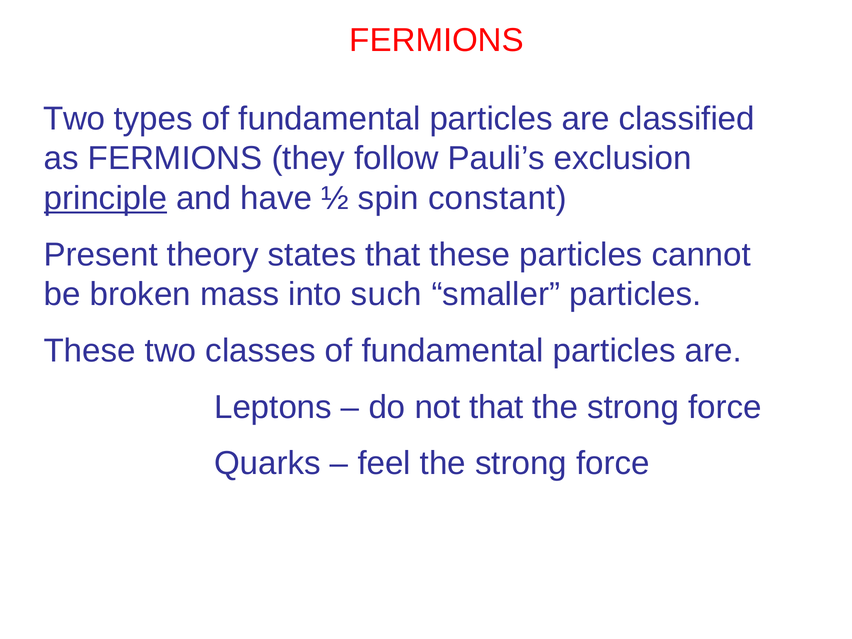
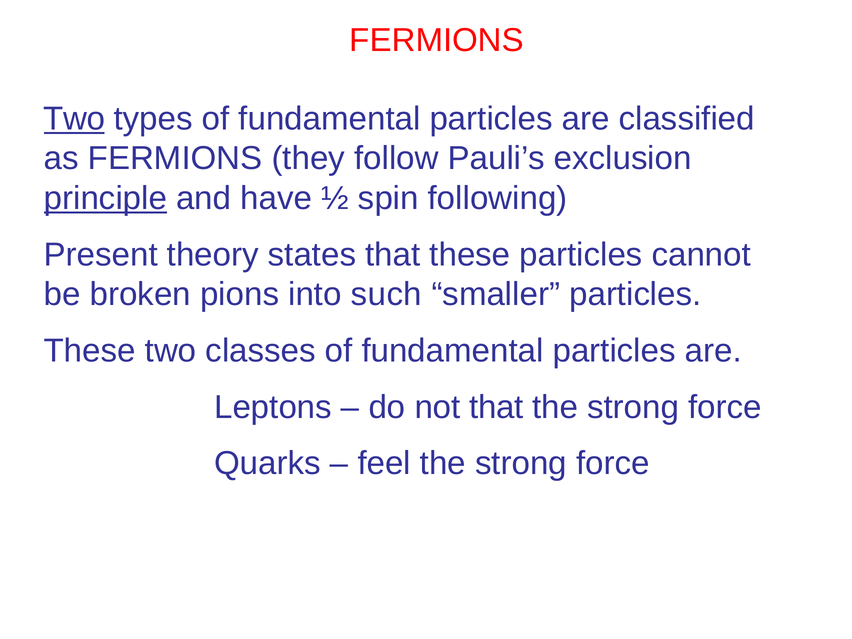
Two underline: none -> present (74, 119)
constant: constant -> following (498, 198)
mass: mass -> pions (240, 294)
